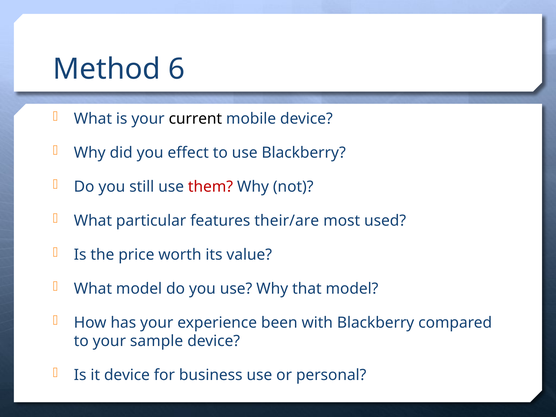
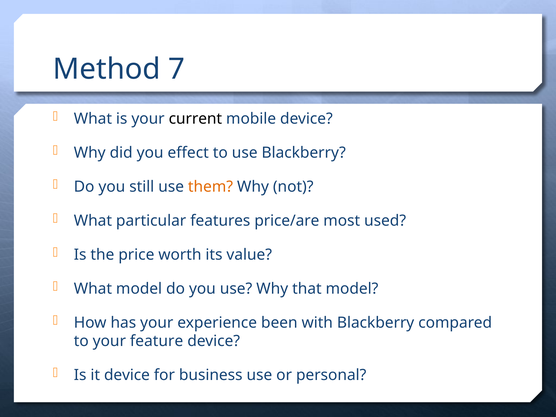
6: 6 -> 7 (177, 69)
them colour: red -> orange (210, 187)
their/are: their/are -> price/are (287, 221)
sample: sample -> feature (157, 341)
